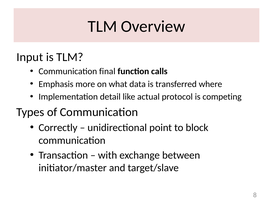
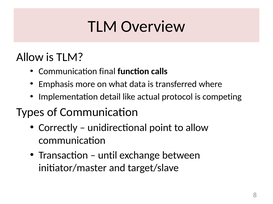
Input: Input -> Allow (30, 57)
to block: block -> allow (197, 128)
with: with -> until (108, 156)
